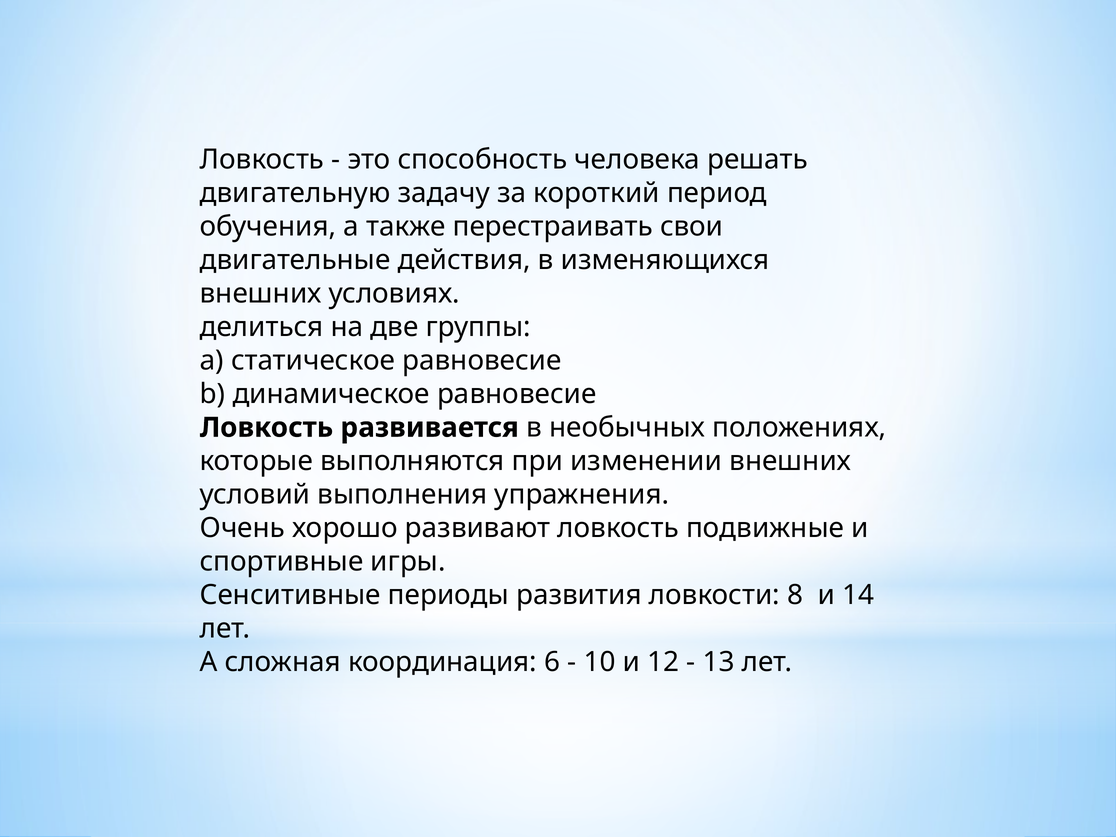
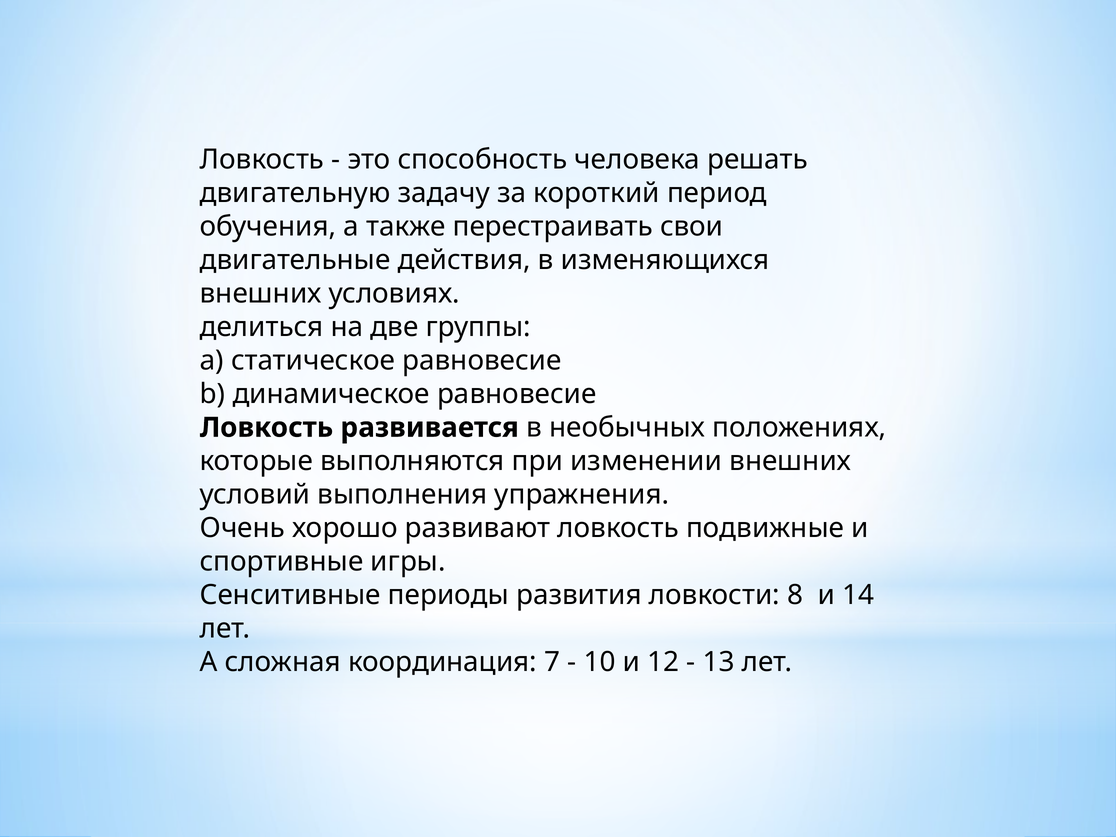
6: 6 -> 7 (552, 662)
